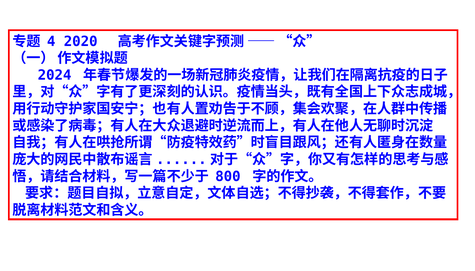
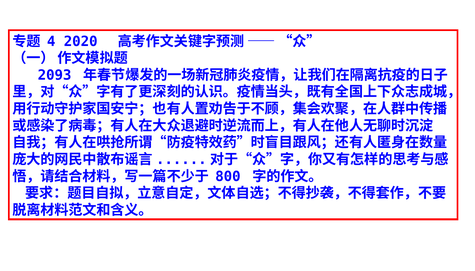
2024: 2024 -> 2093 (55, 75)
